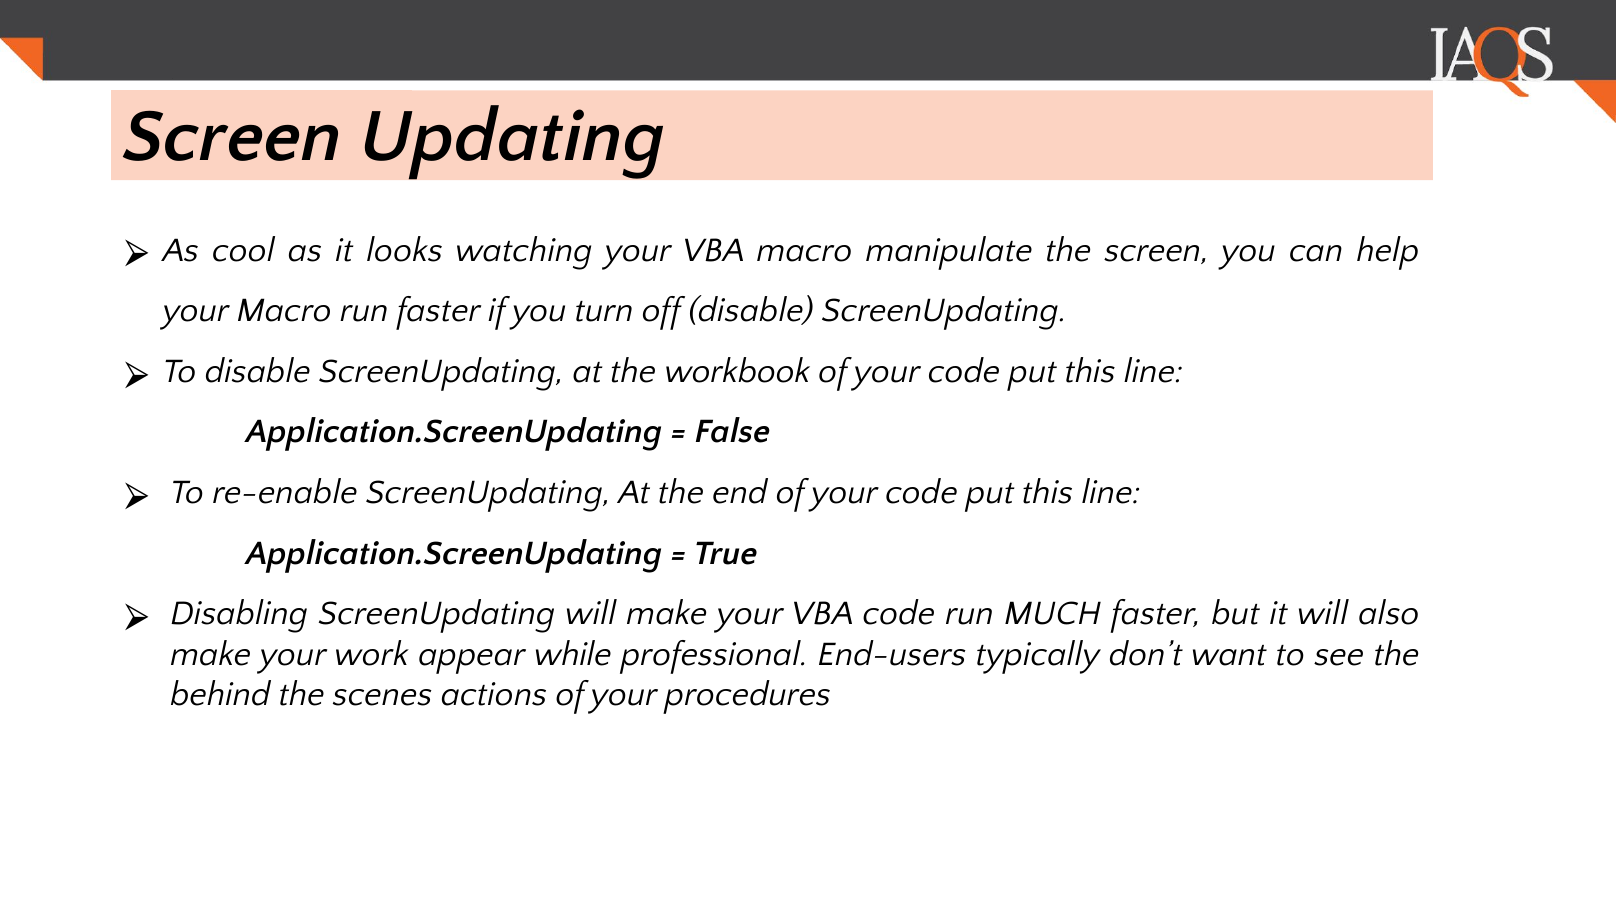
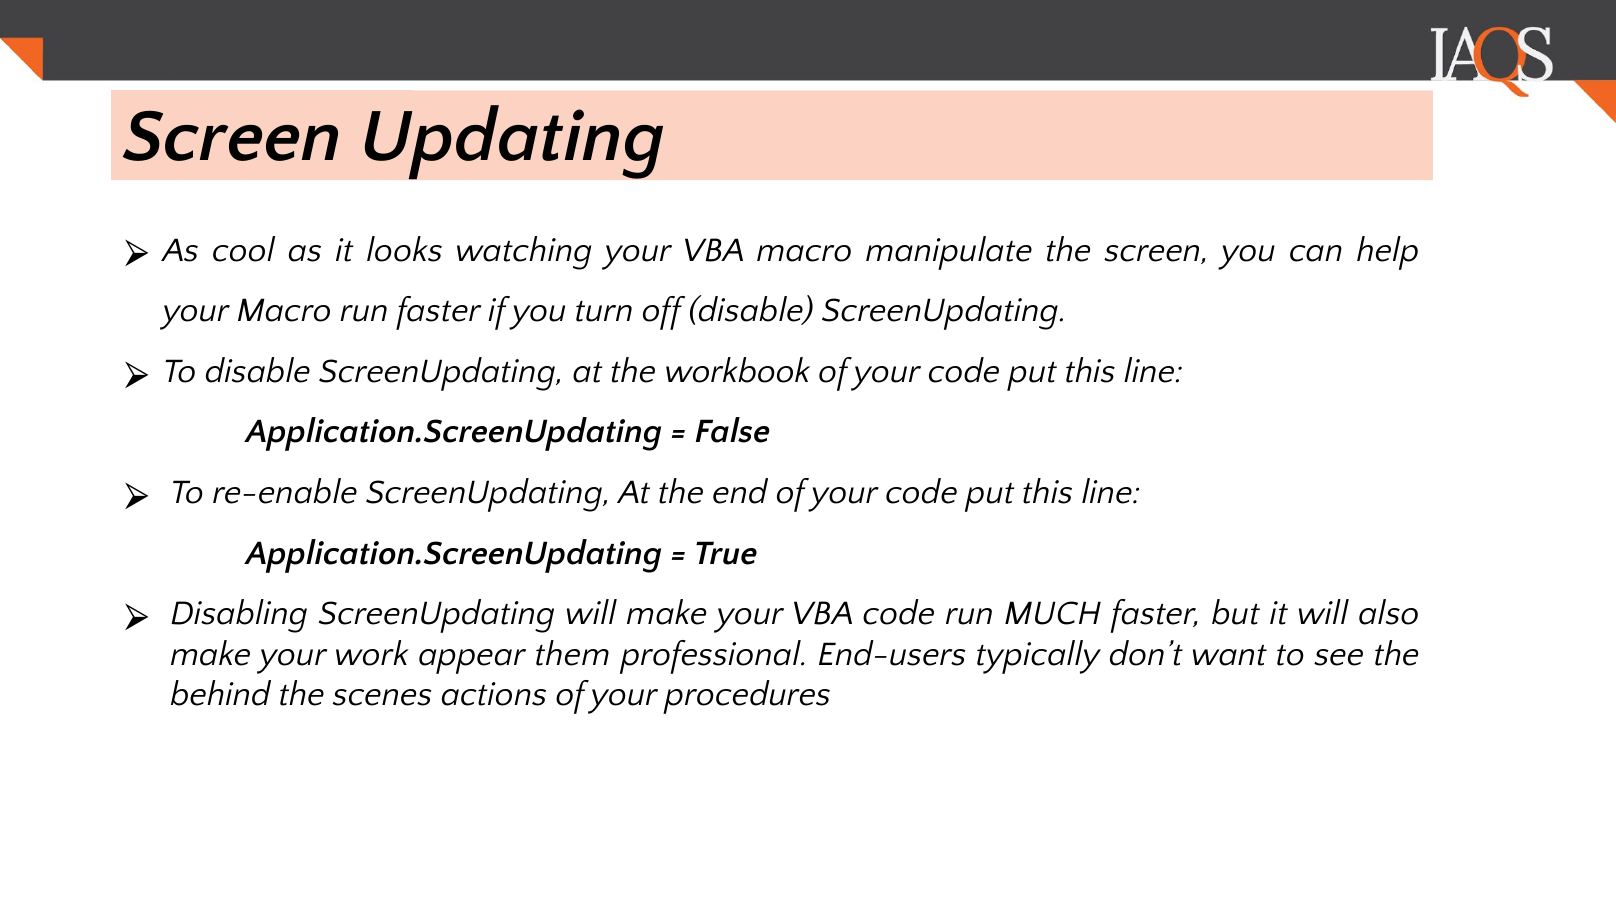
while: while -> them (573, 654)
